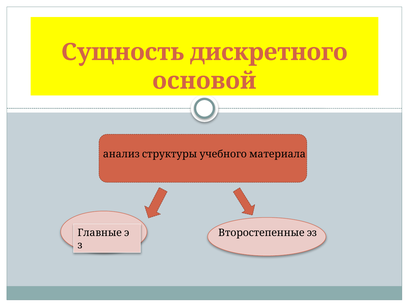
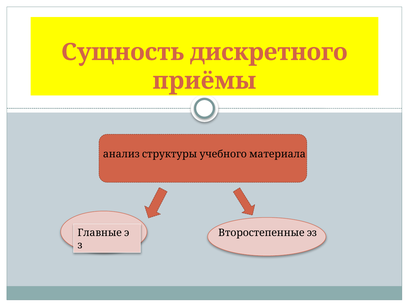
основой: основой -> приёмы (204, 81)
